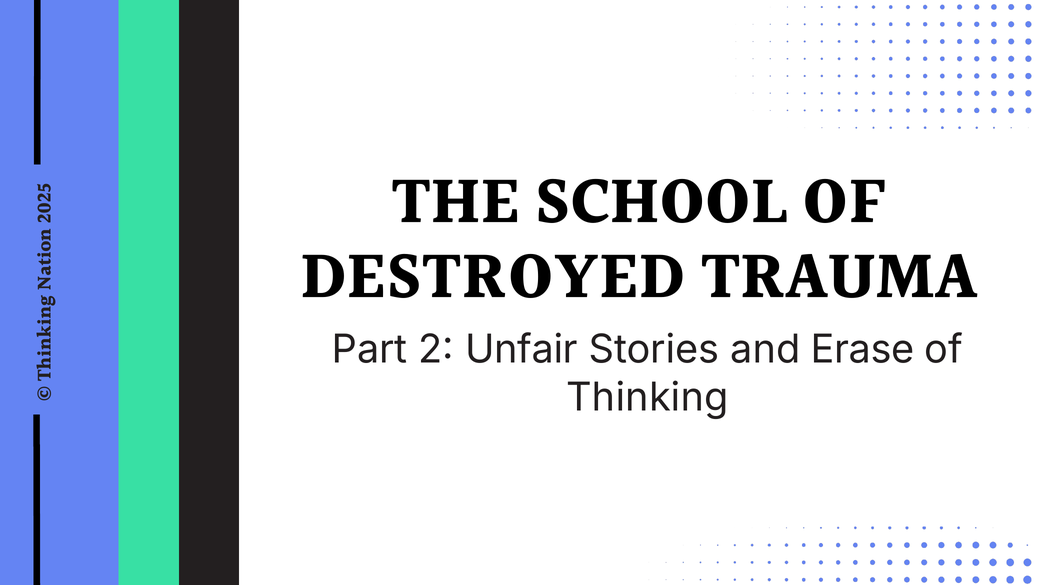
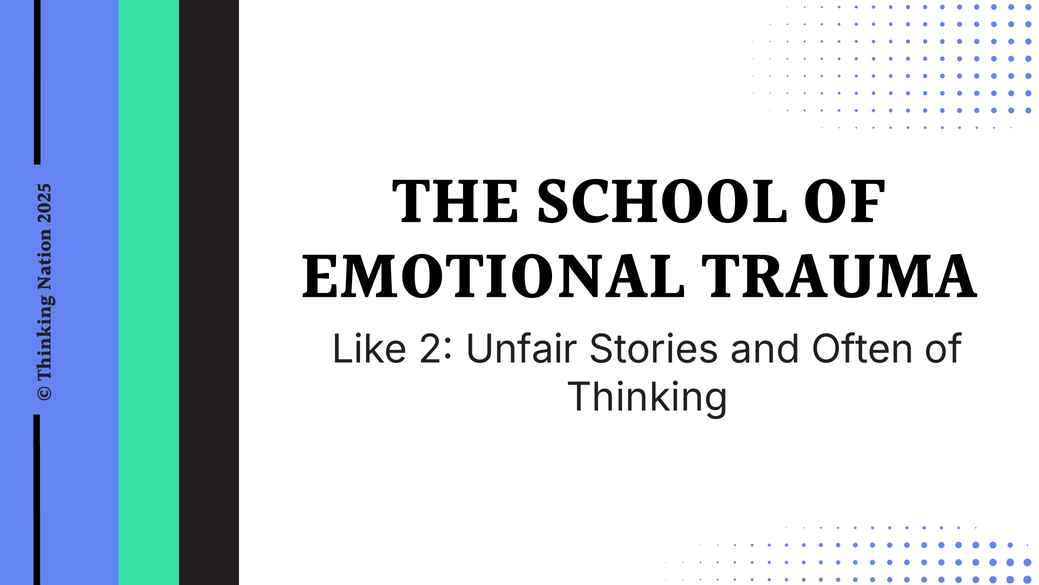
DESTROYED: DESTROYED -> EMOTIONAL (493, 279)
Part: Part -> Like (370, 349)
Erase: Erase -> Often (863, 349)
